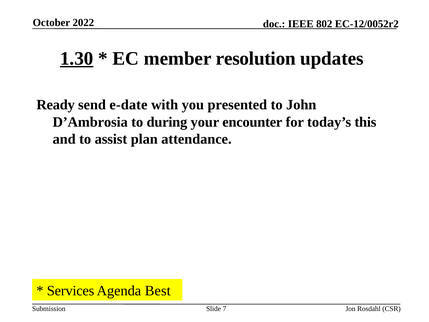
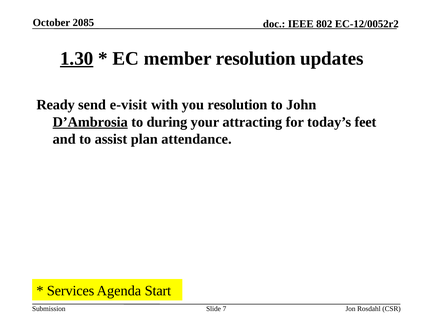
2022: 2022 -> 2085 (83, 23)
e-date: e-date -> e-visit (128, 105)
you presented: presented -> resolution (237, 105)
D’Ambrosia underline: none -> present (90, 122)
encounter: encounter -> attracting (252, 122)
this: this -> feet (365, 122)
Best: Best -> Start (158, 291)
